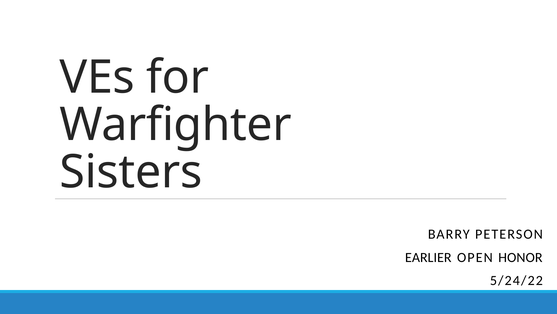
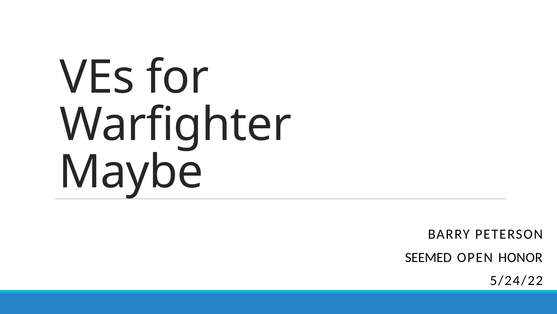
Sisters: Sisters -> Maybe (131, 172)
EARLIER: EARLIER -> SEEMED (428, 257)
